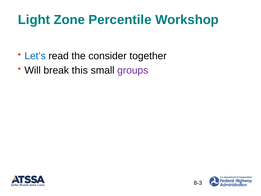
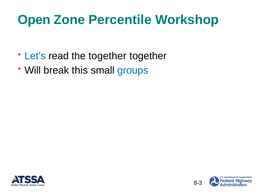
Light: Light -> Open (34, 20)
the consider: consider -> together (108, 56)
groups colour: purple -> blue (133, 70)
